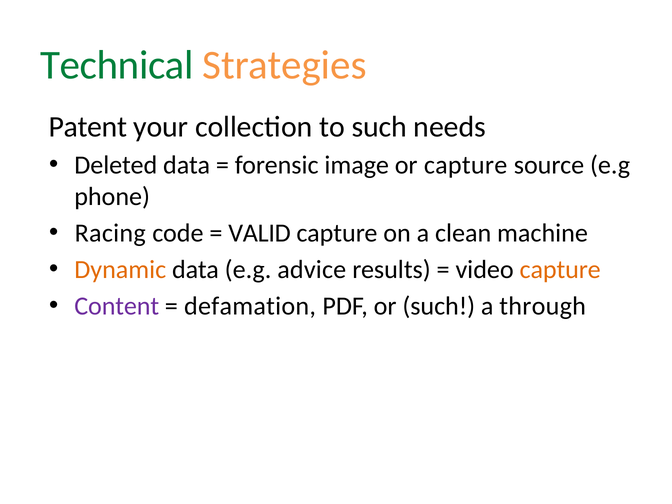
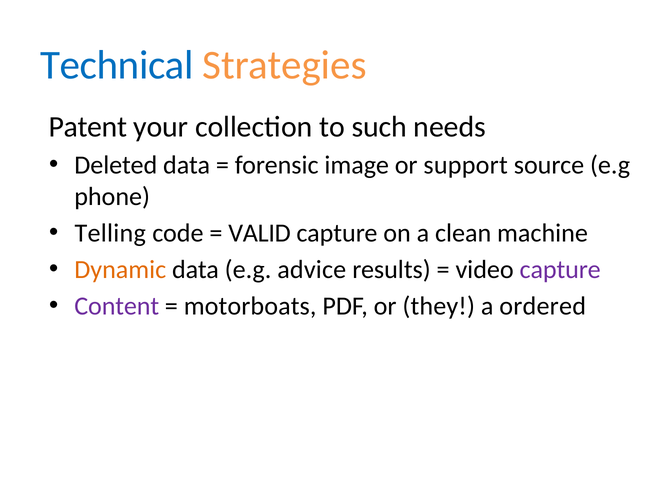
Technical colour: green -> blue (117, 65)
or capture: capture -> support (466, 165)
Racing: Racing -> Telling (110, 233)
capture colour: orange -> purple (560, 270)
defamation: defamation -> motorboats (250, 306)
or such: such -> they (439, 306)
through: through -> ordered (543, 306)
